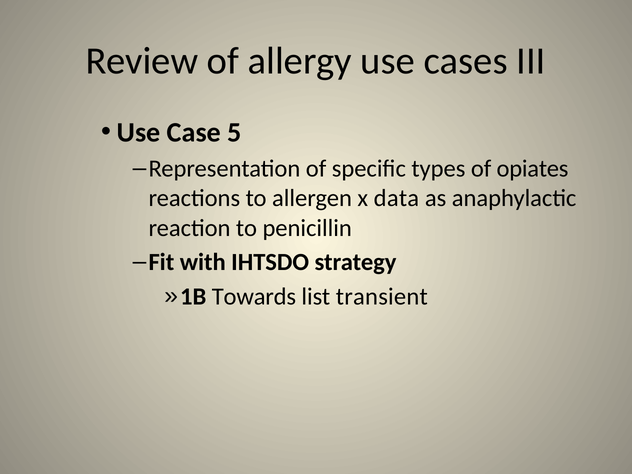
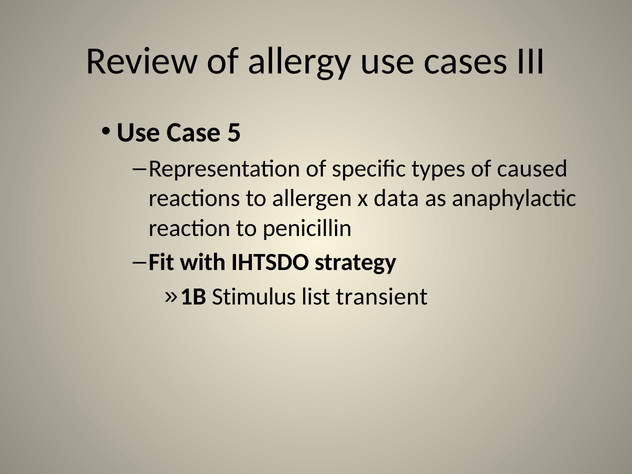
opiates: opiates -> caused (532, 169)
Towards: Towards -> Stimulus (254, 297)
